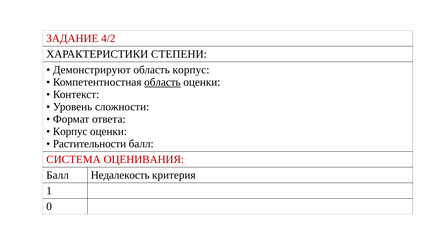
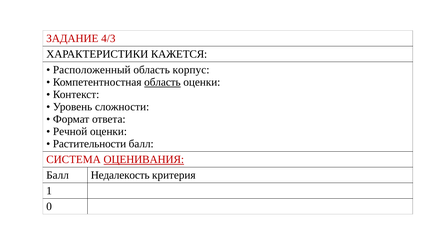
4/2: 4/2 -> 4/3 (108, 38)
СТЕПЕНИ: СТЕПЕНИ -> КАЖЕТСЯ (179, 54)
Демонстрируют: Демонстрируют -> Расположенный (92, 70)
Корпус: Корпус -> Речной (70, 131)
ОЦЕНИВАНИЯ underline: none -> present (144, 159)
